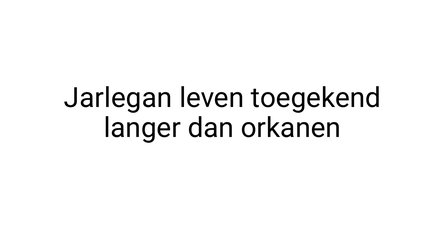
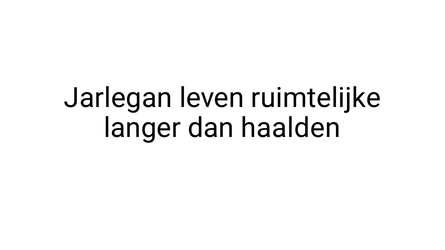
toegekend: toegekend -> ruimtelijke (316, 98)
orkanen: orkanen -> haalden (291, 128)
